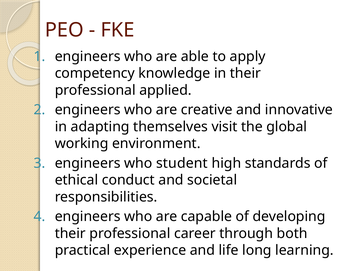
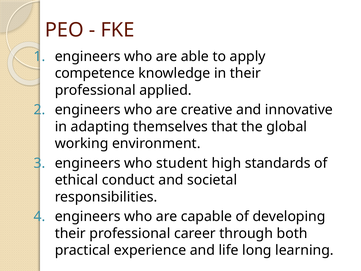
competency: competency -> competence (95, 73)
visit: visit -> that (225, 127)
